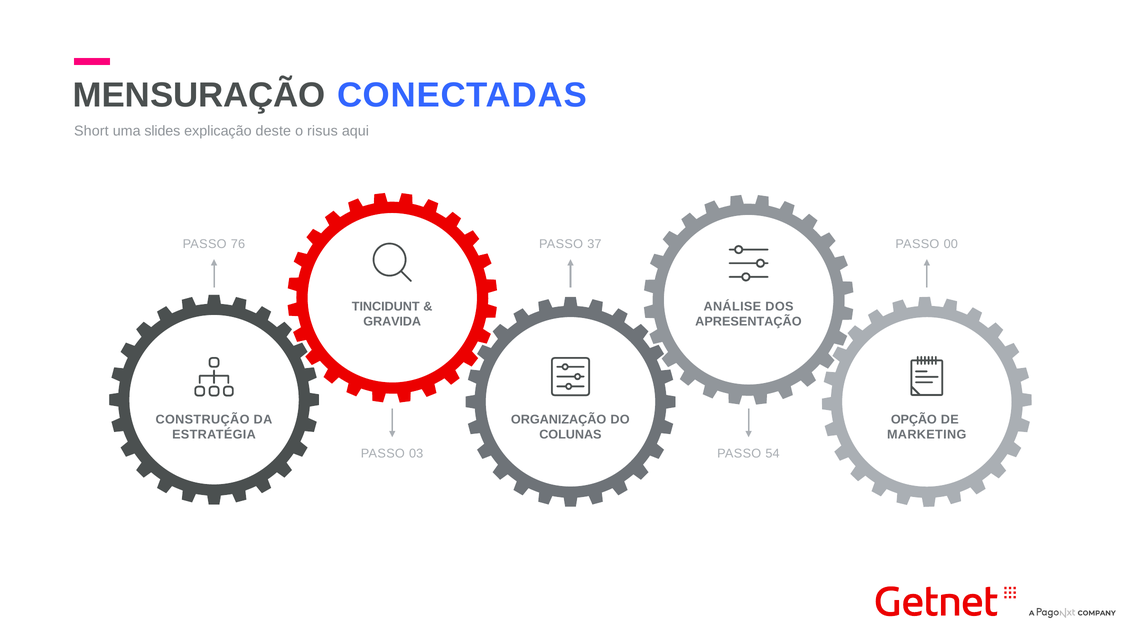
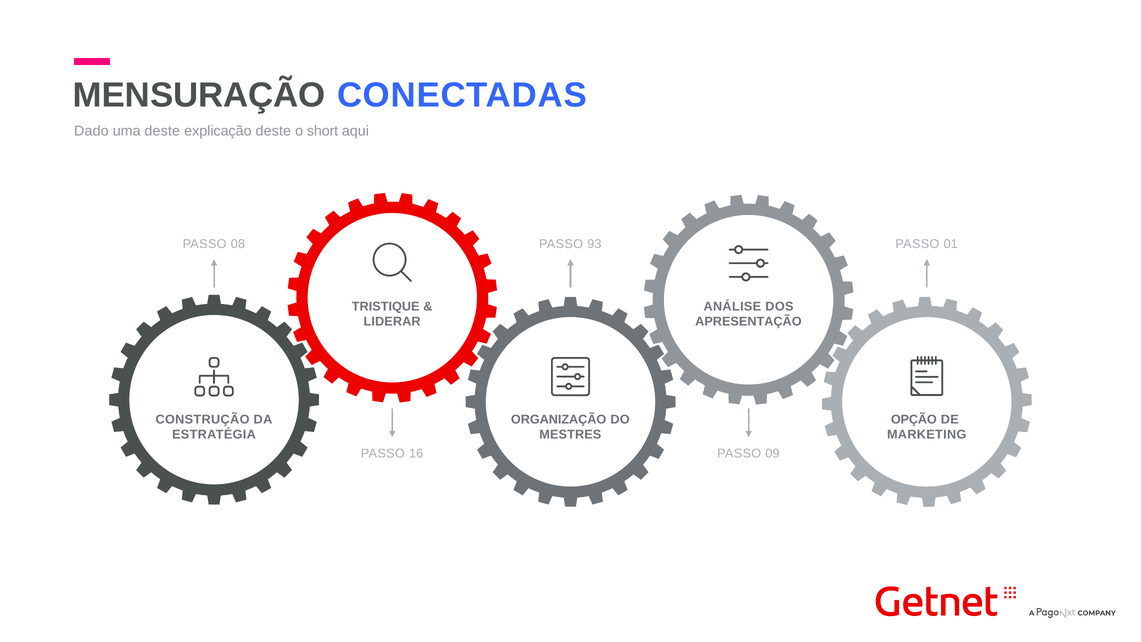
Short: Short -> Dado (91, 131)
uma slides: slides -> deste (162, 131)
risus: risus -> short (323, 131)
76: 76 -> 08 (238, 244)
37: 37 -> 93 (594, 244)
00: 00 -> 01 (951, 244)
TINCIDUNT: TINCIDUNT -> TRISTIQUE (386, 306)
GRAVIDA: GRAVIDA -> LIDERAR (392, 322)
COLUNAS: COLUNAS -> MESTRES (570, 435)
03: 03 -> 16 (416, 453)
54: 54 -> 09 (773, 453)
